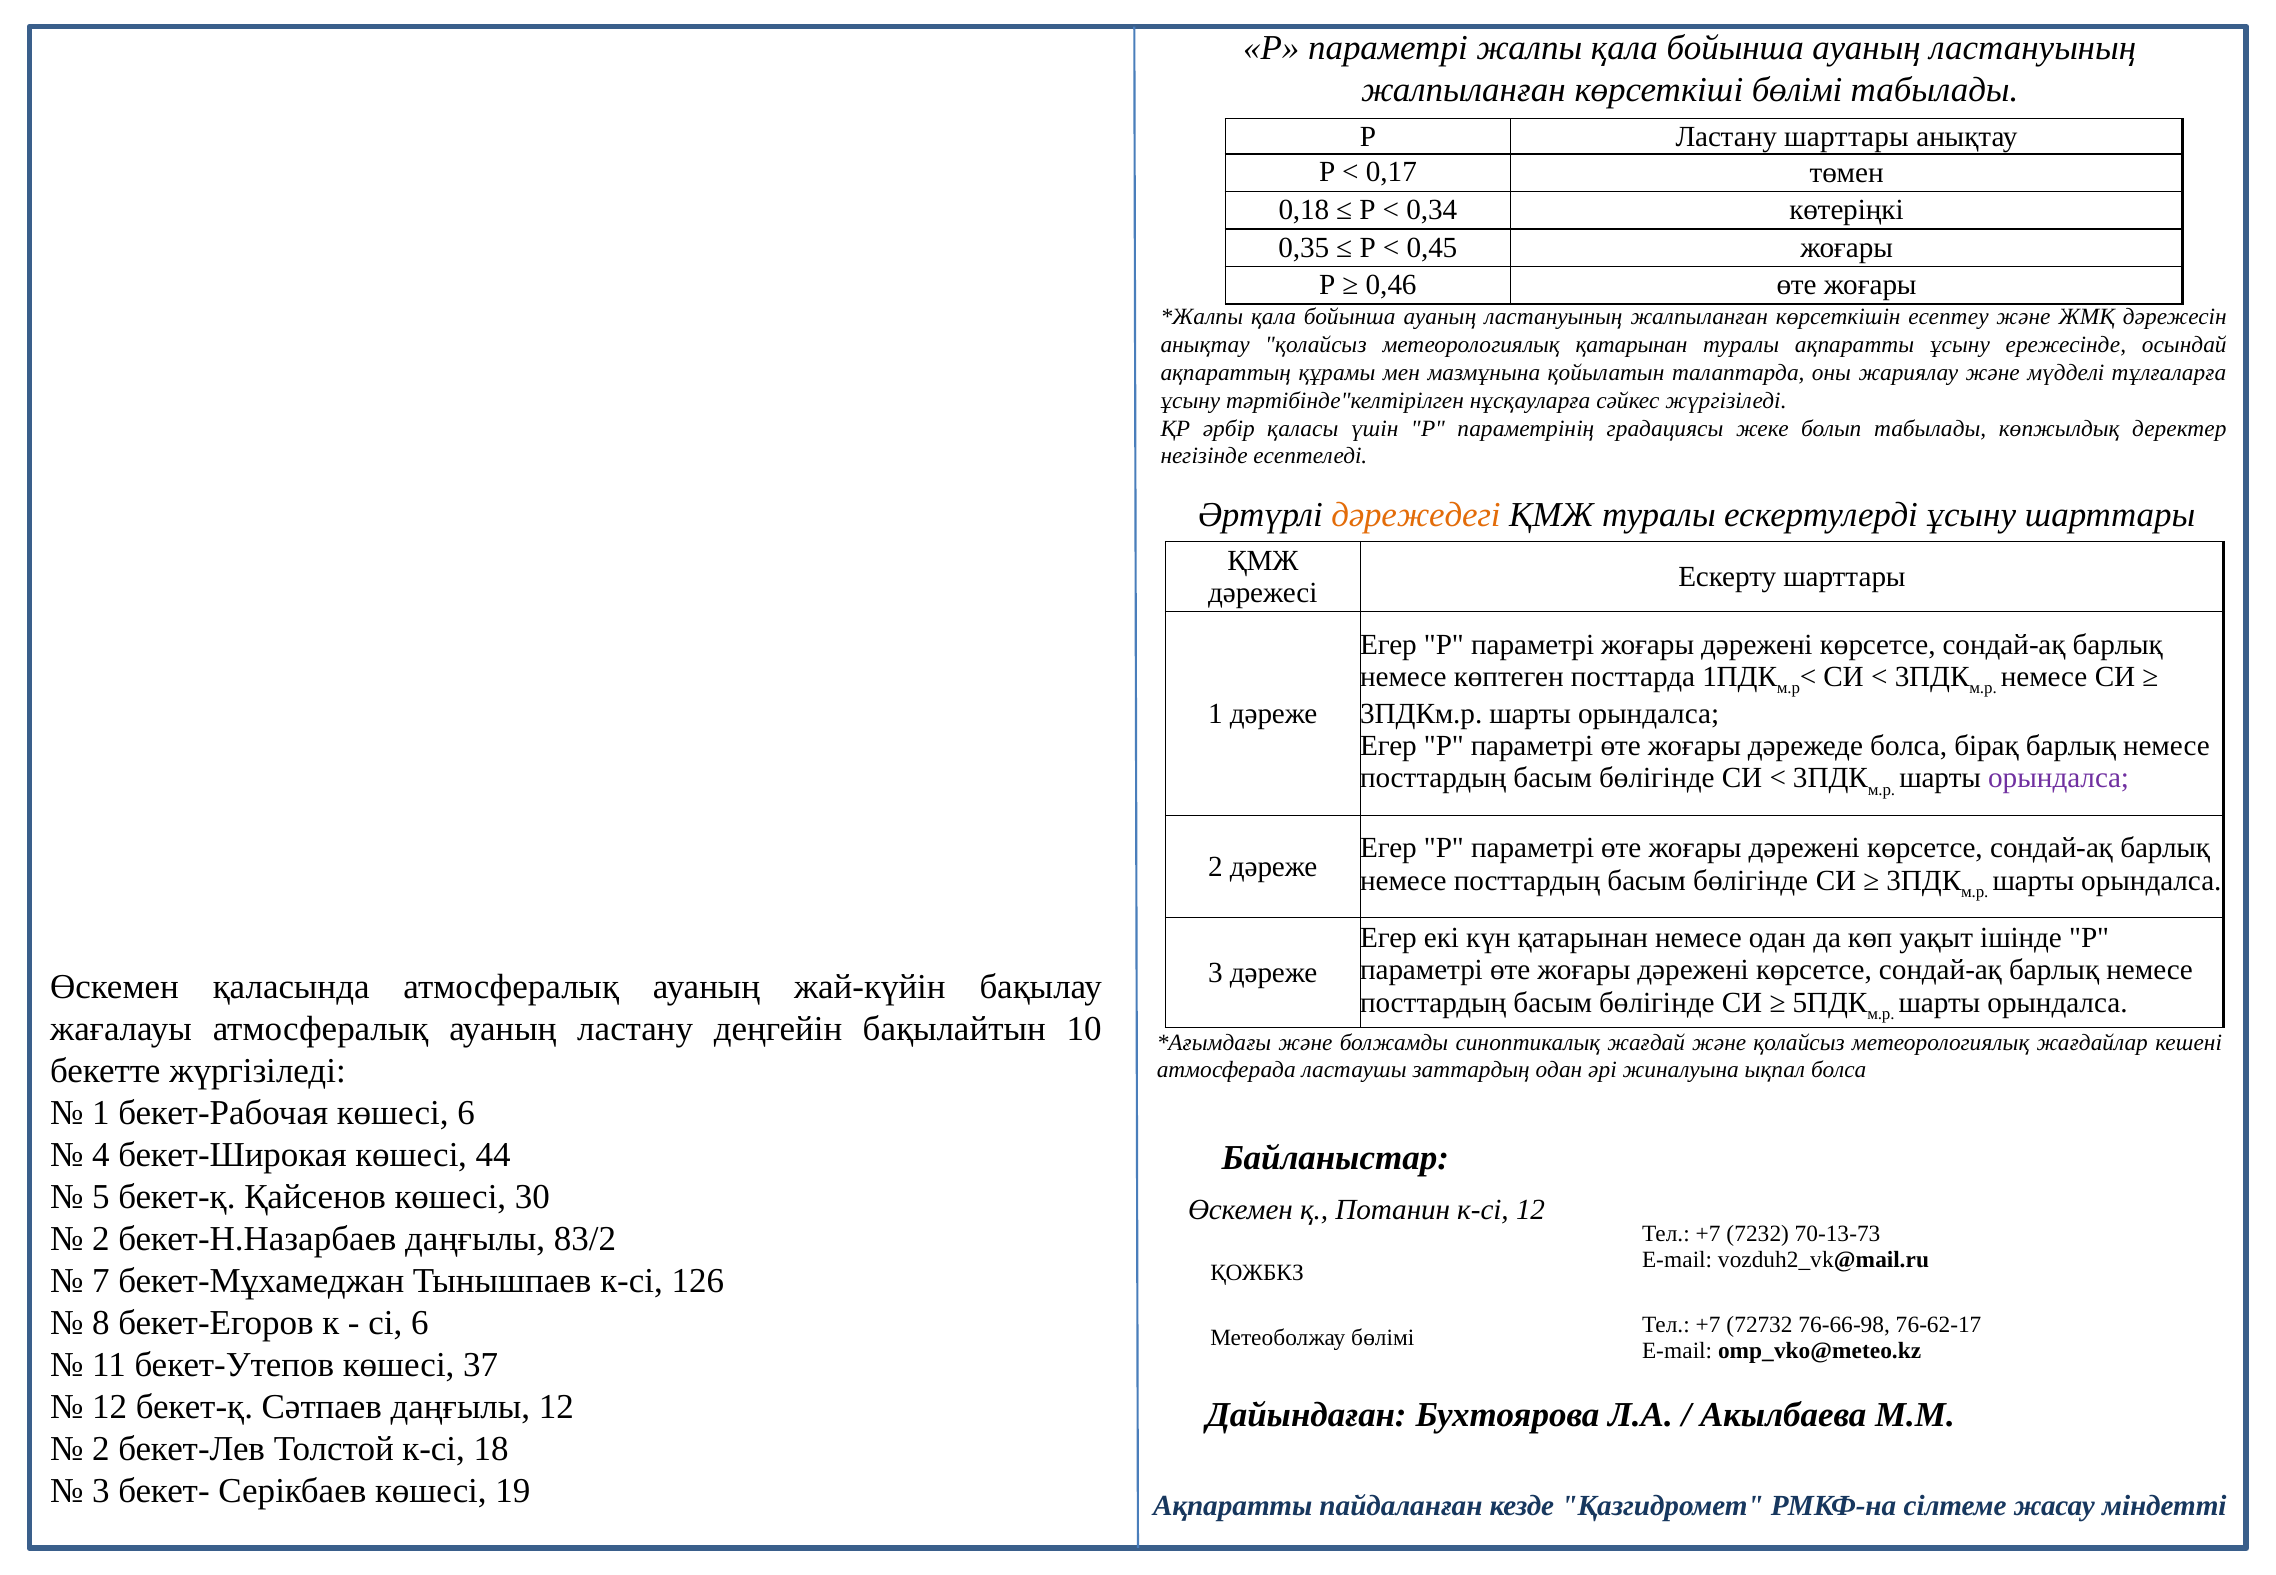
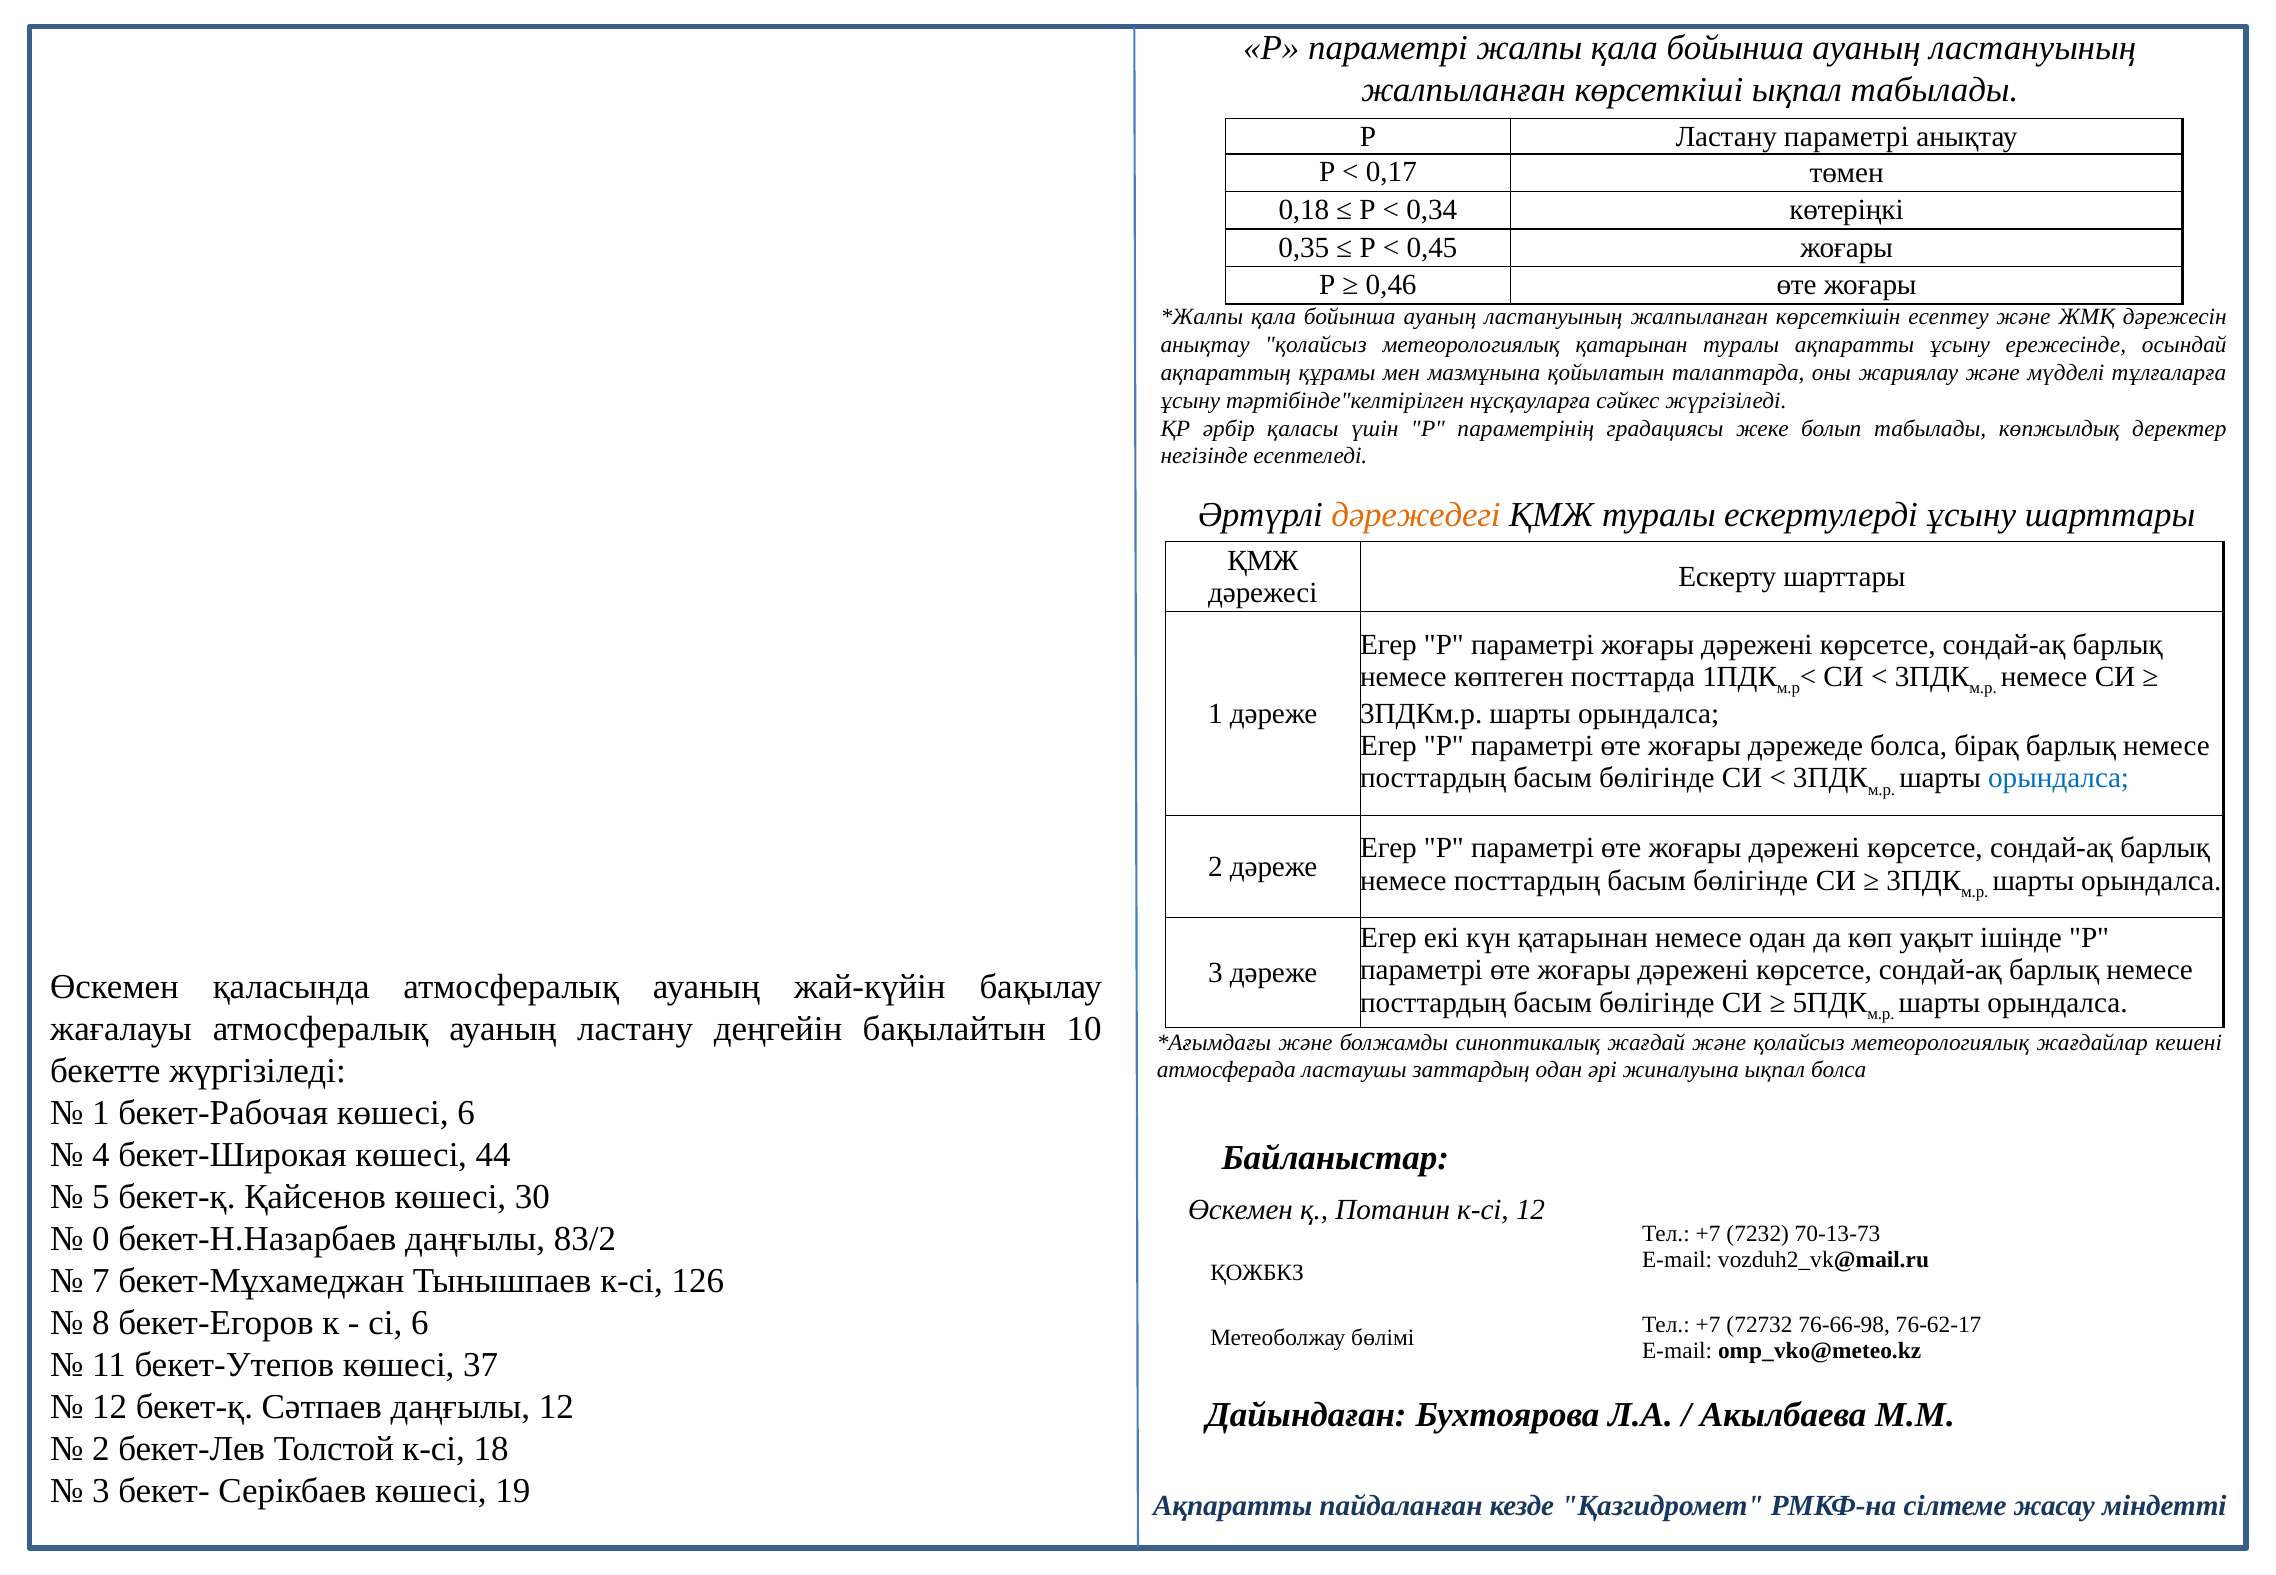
көрсеткіші бөлімі: бөлімі -> ықпал (1797, 90)
Ластану шарттары: шарттары -> параметрі (1846, 137)
орындалса colour: purple -> blue (2059, 778)
2: 2 -> 0 (101, 1239)
